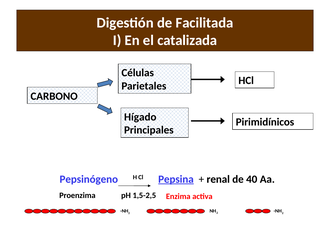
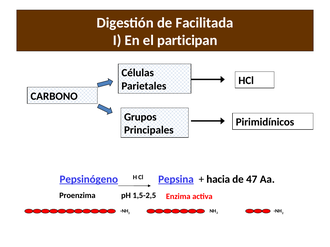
catalizada: catalizada -> participan (187, 40)
Hígado: Hígado -> Grupos (140, 117)
Pepsinógeno underline: none -> present (89, 180)
renal: renal -> hacia (218, 180)
40: 40 -> 47 (252, 180)
